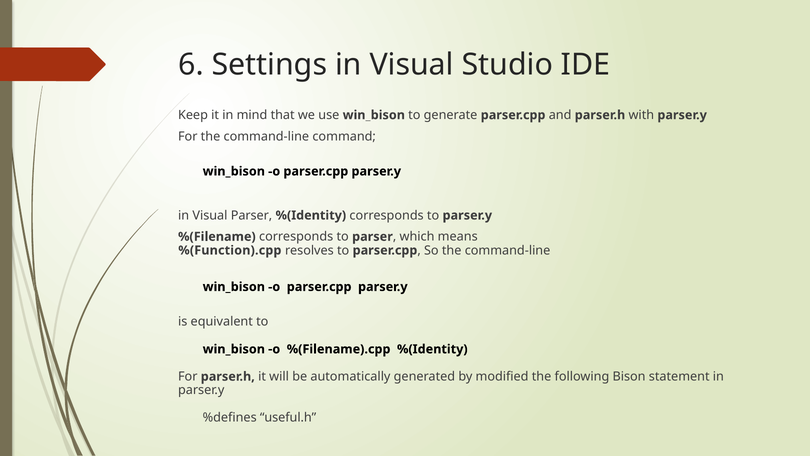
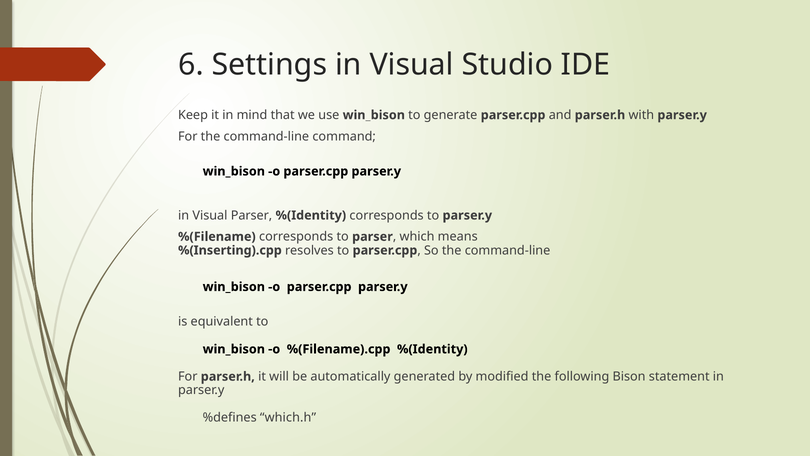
%(Function).cpp: %(Function).cpp -> %(Inserting).cpp (230, 250)
useful.h: useful.h -> which.h (288, 417)
